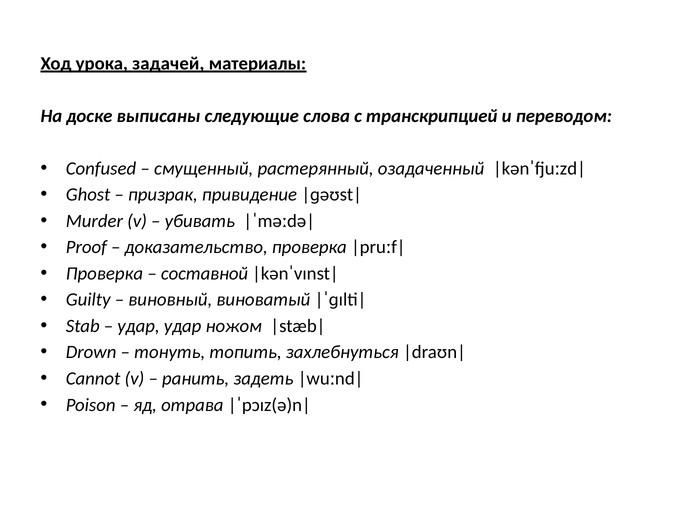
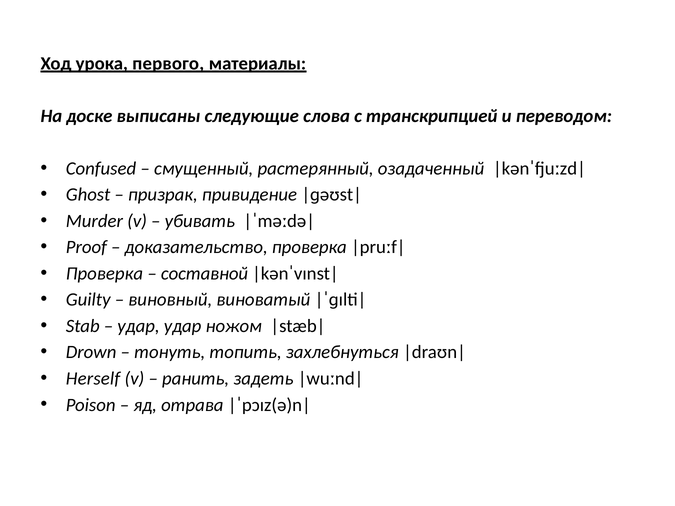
задачей: задачей -> первого (168, 63)
Cannot: Cannot -> Herself (93, 379)
